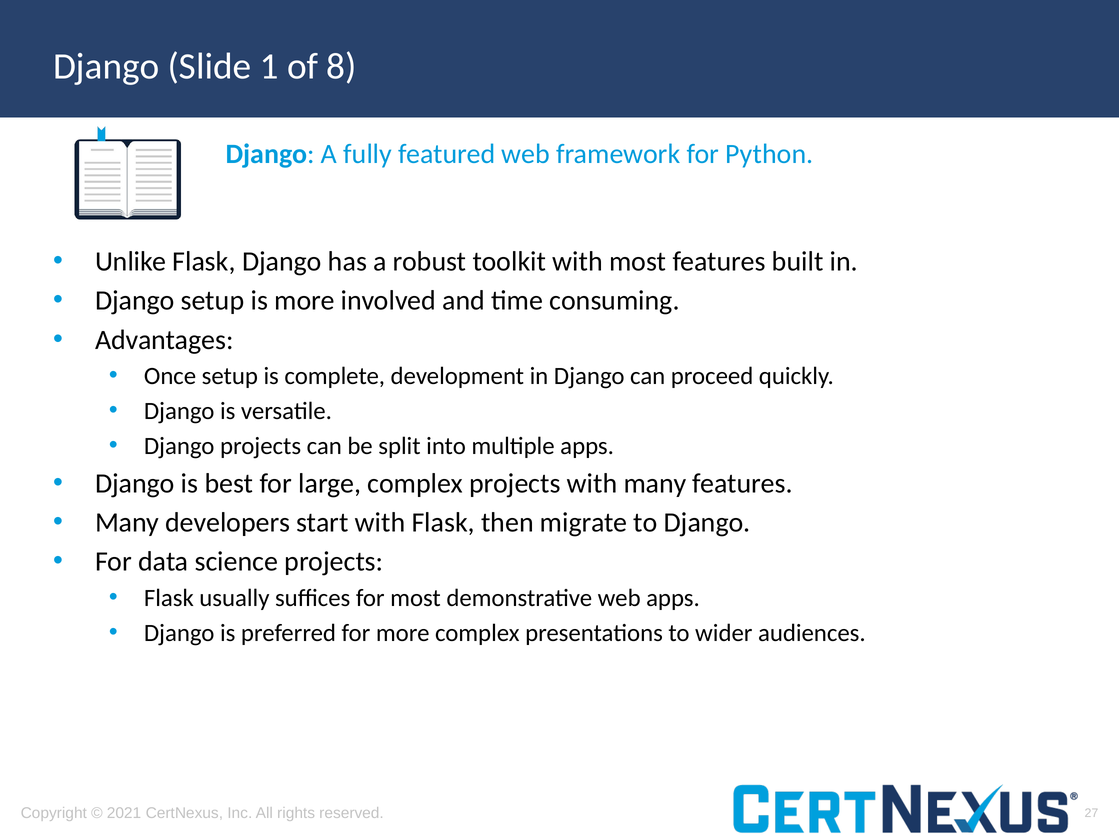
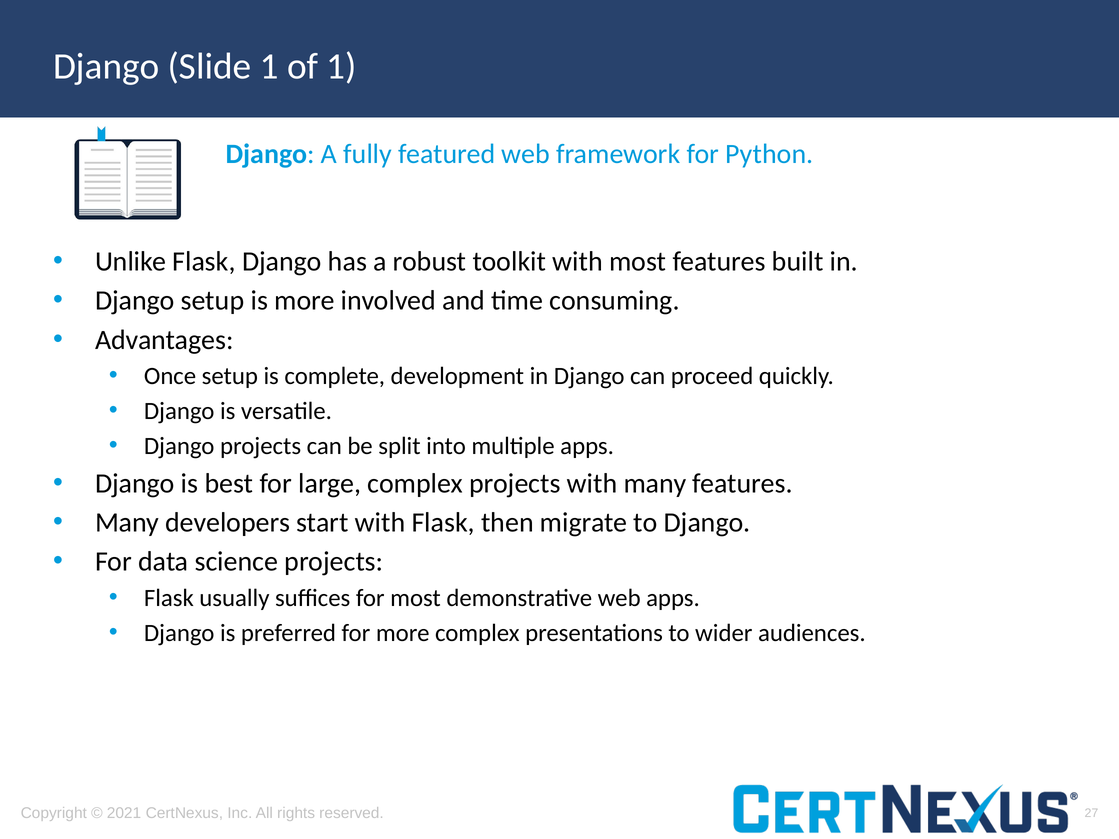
of 8: 8 -> 1 (342, 67)
